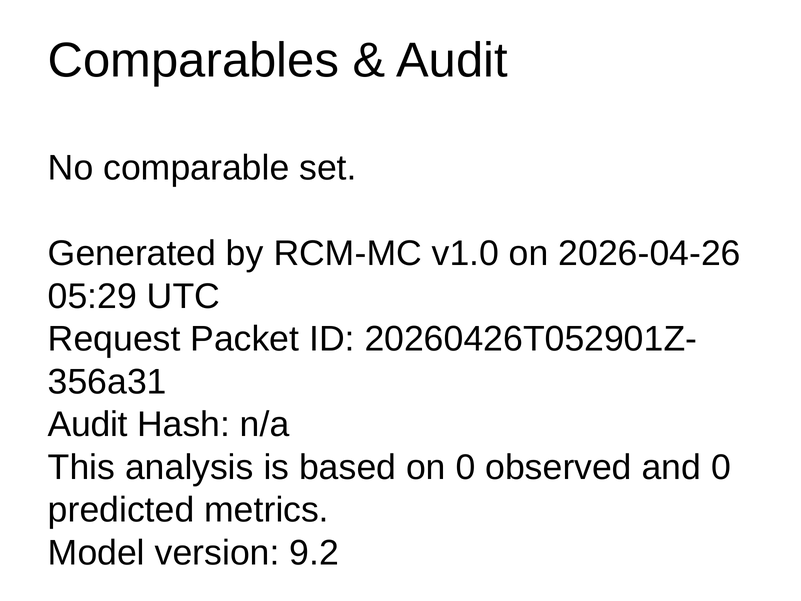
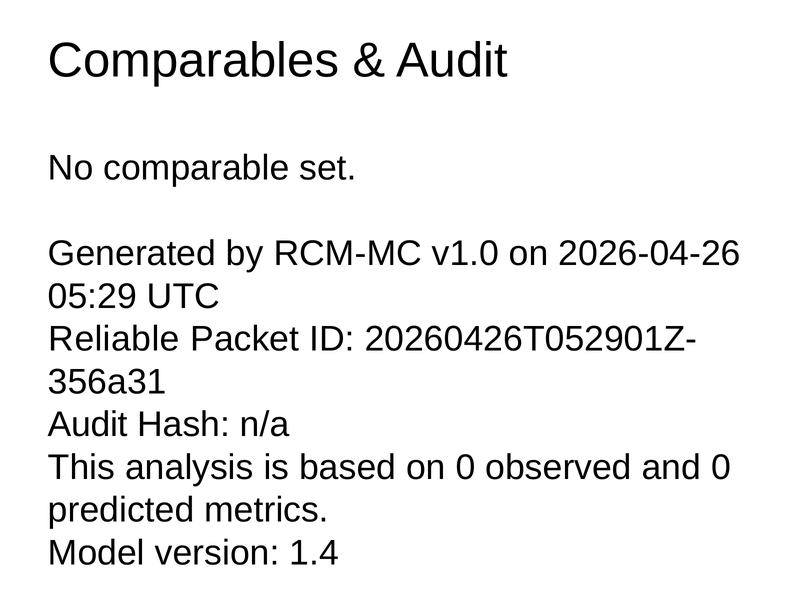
Request: Request -> Reliable (114, 339)
9.2: 9.2 -> 1.4 (314, 553)
